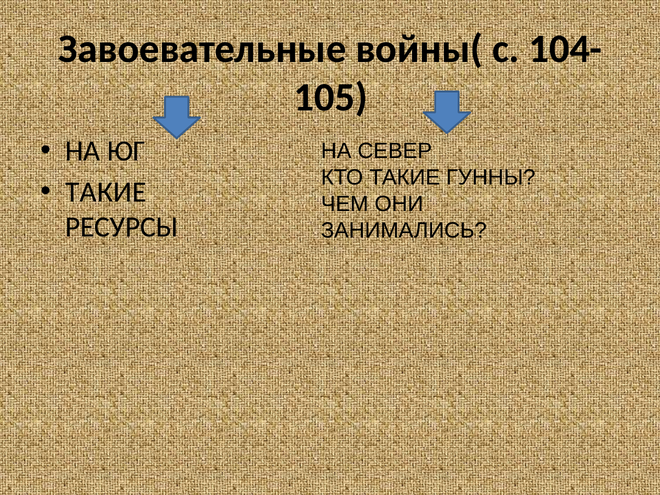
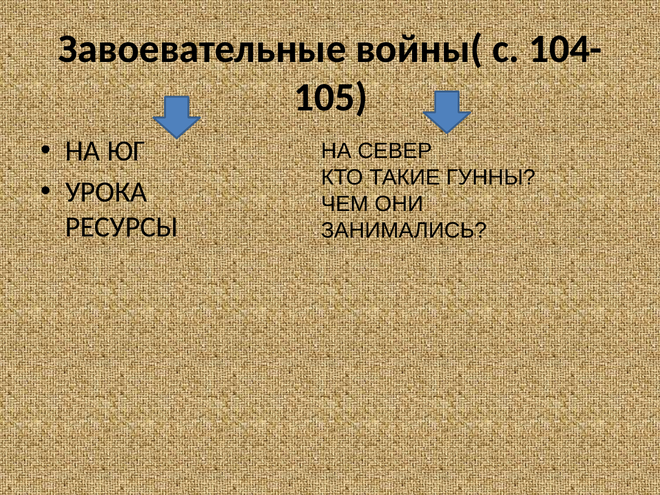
ТАКИЕ: ТАКИЕ -> УРОКА (106, 192)
